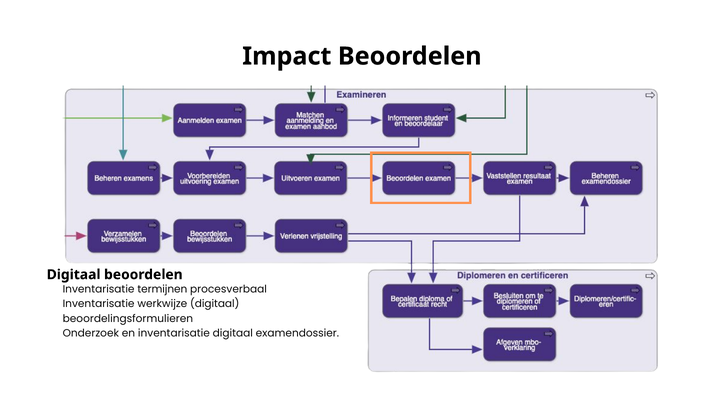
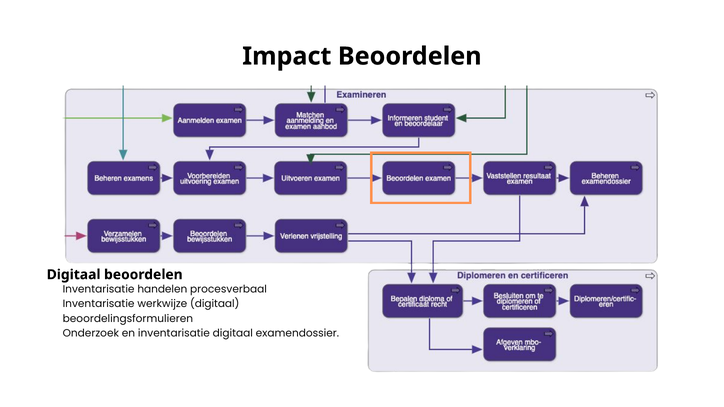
termijnen: termijnen -> handelen (162, 289)
